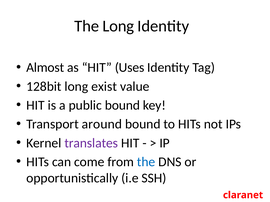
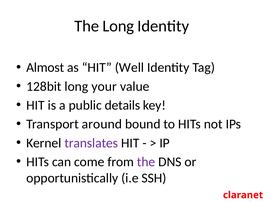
Uses: Uses -> Well (129, 68)
exist: exist -> your (104, 87)
public bound: bound -> details (122, 106)
the colour: blue -> purple (146, 162)
